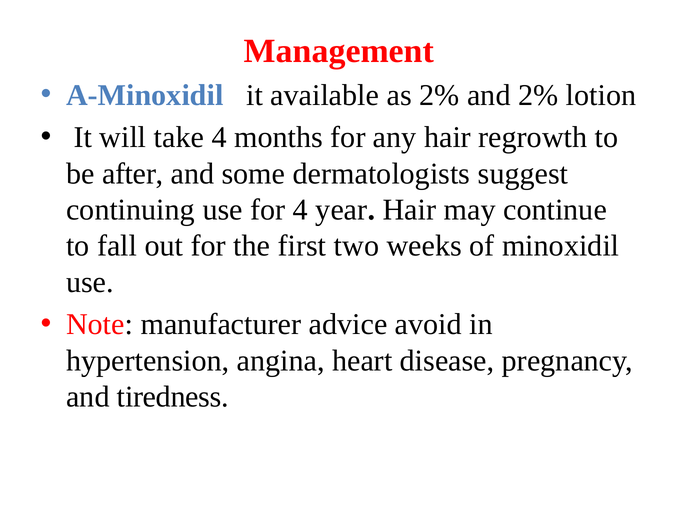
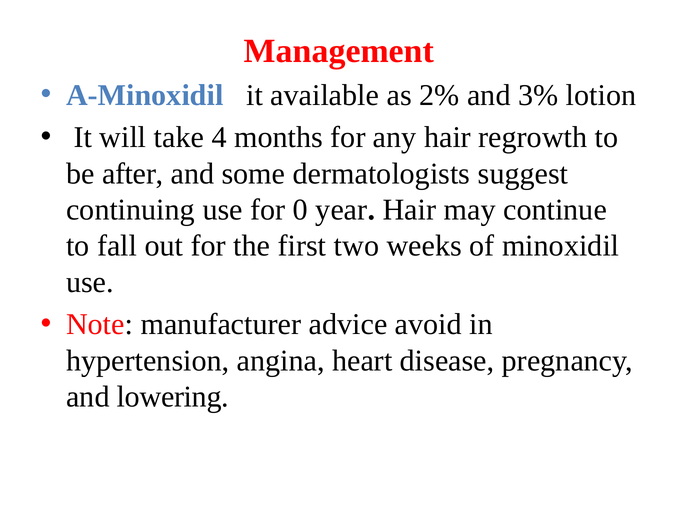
and 2%: 2% -> 3% (538, 95)
for 4: 4 -> 0 (300, 210)
tiredness: tiredness -> lowering (173, 397)
